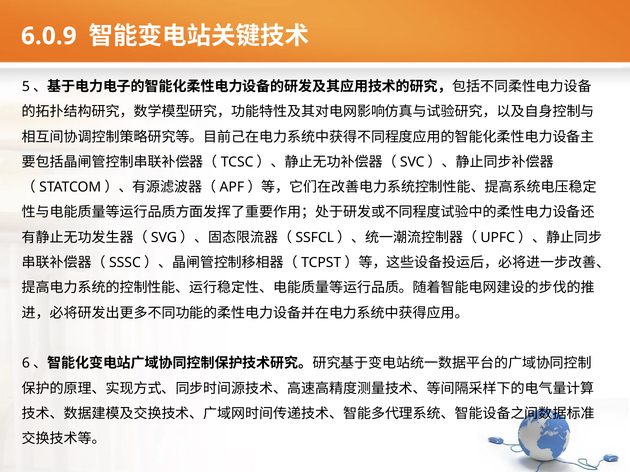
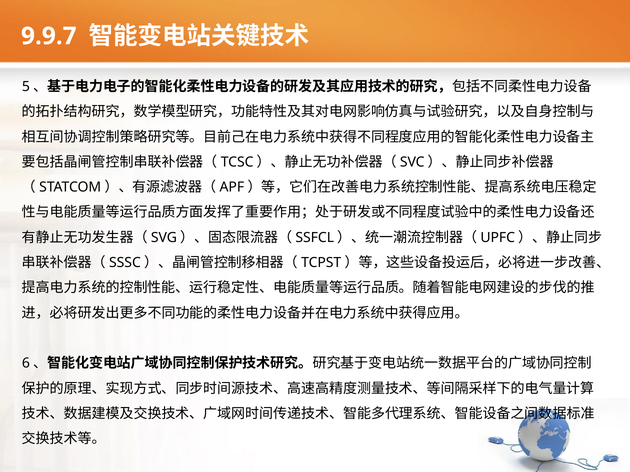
6.0.9: 6.0.9 -> 9.9.7 (49, 36)
